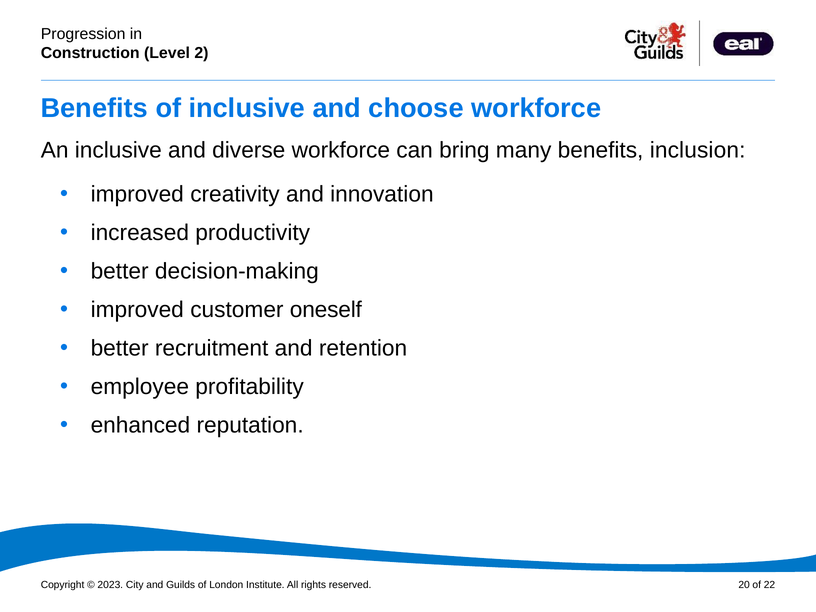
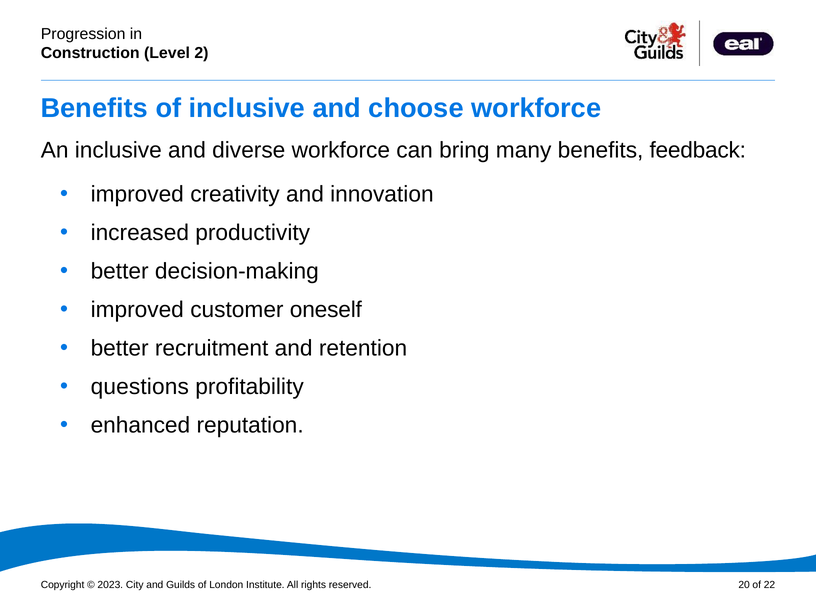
inclusion: inclusion -> feedback (698, 150)
employee: employee -> questions (140, 387)
